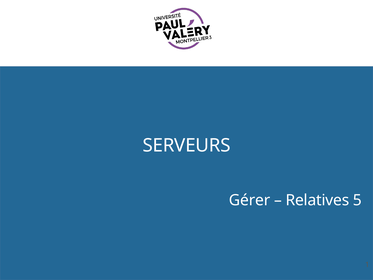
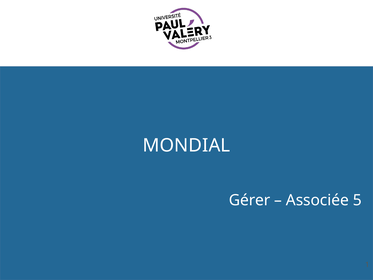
SERVEURS: SERVEURS -> MONDIAL (186, 145)
Relatives: Relatives -> Associée (317, 200)
